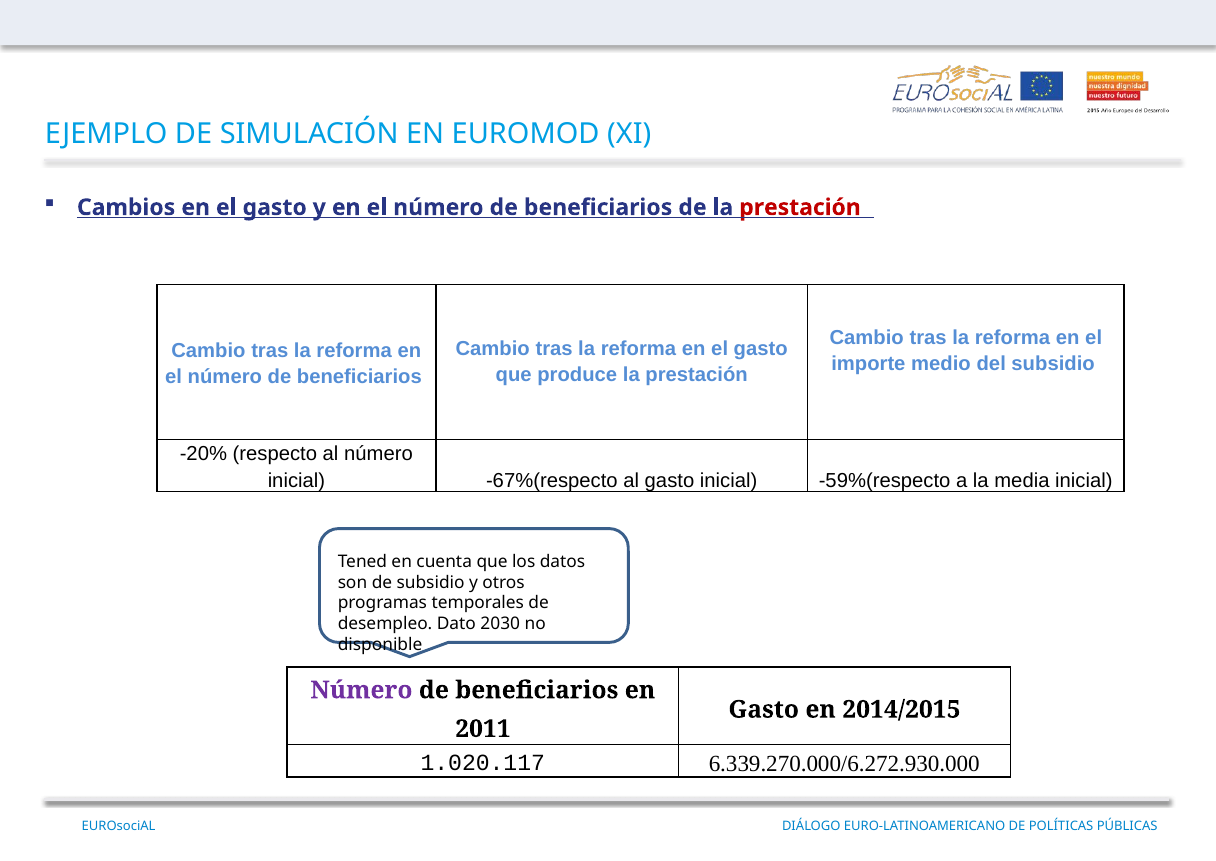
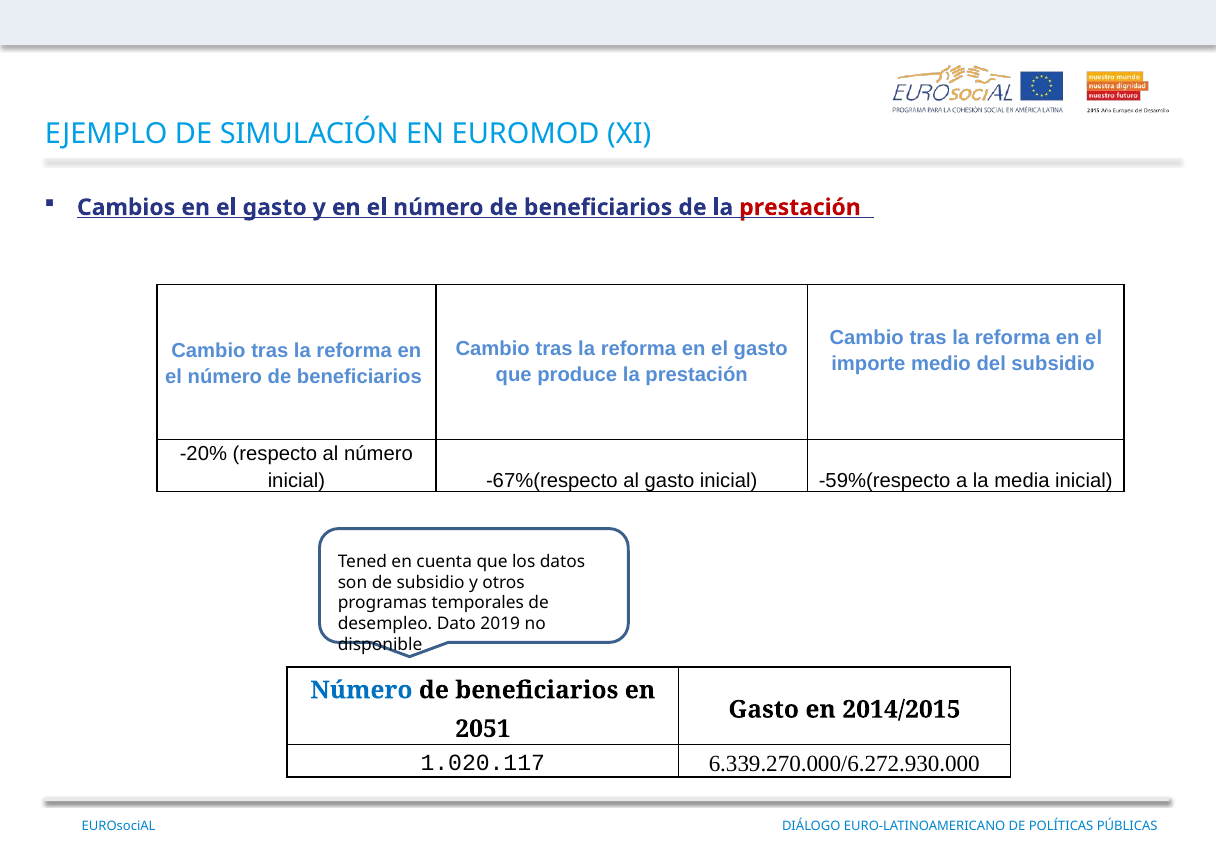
2030: 2030 -> 2019 (500, 624)
Número colour: purple -> blue (361, 690)
2011: 2011 -> 2051 (483, 728)
